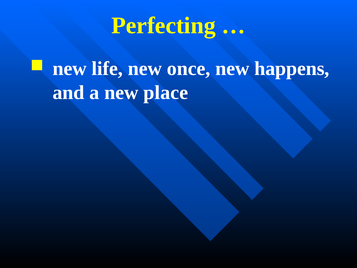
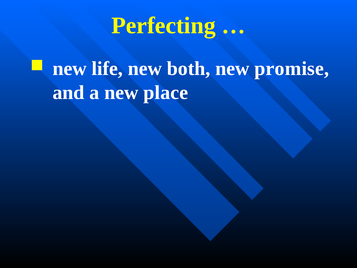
once: once -> both (189, 69)
happens: happens -> promise (292, 69)
